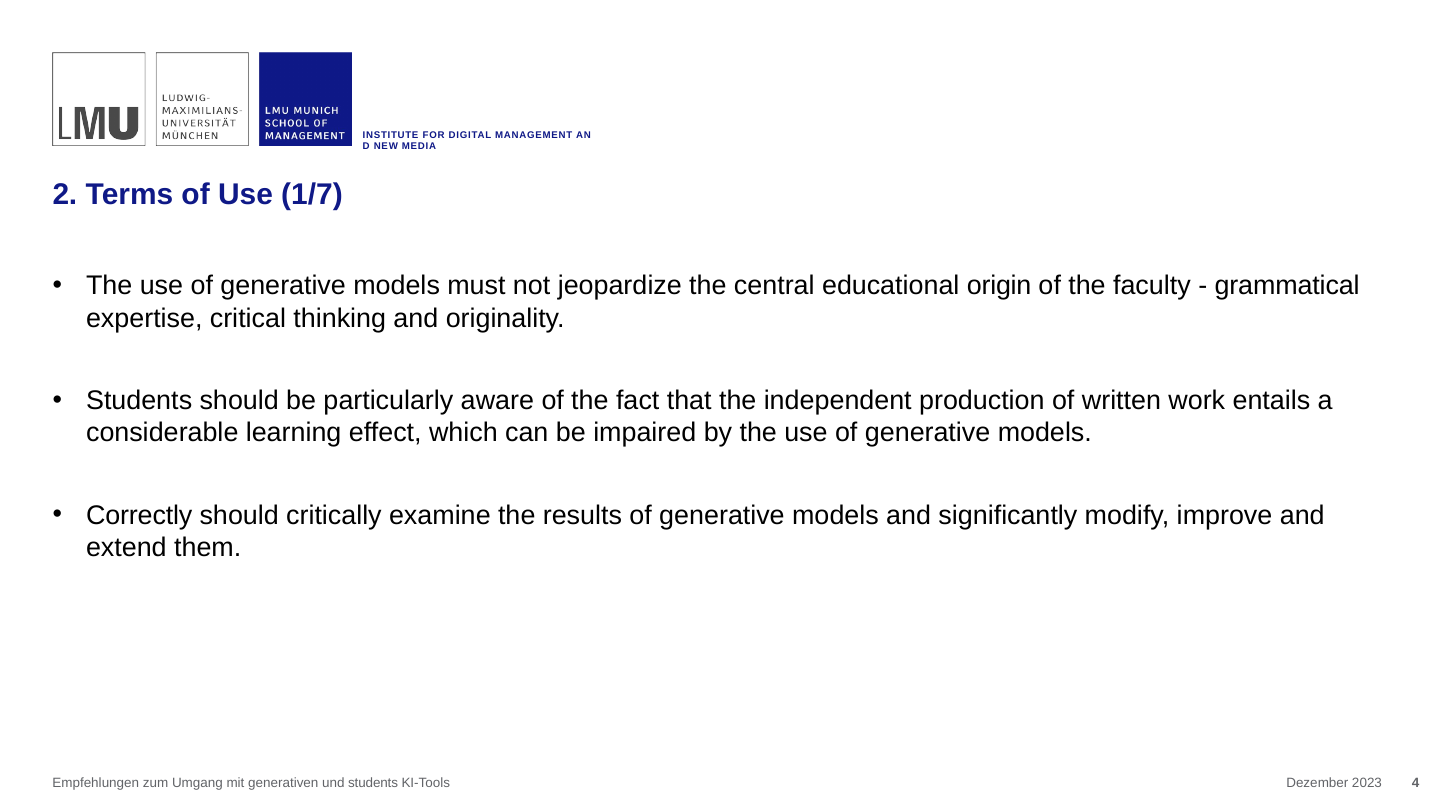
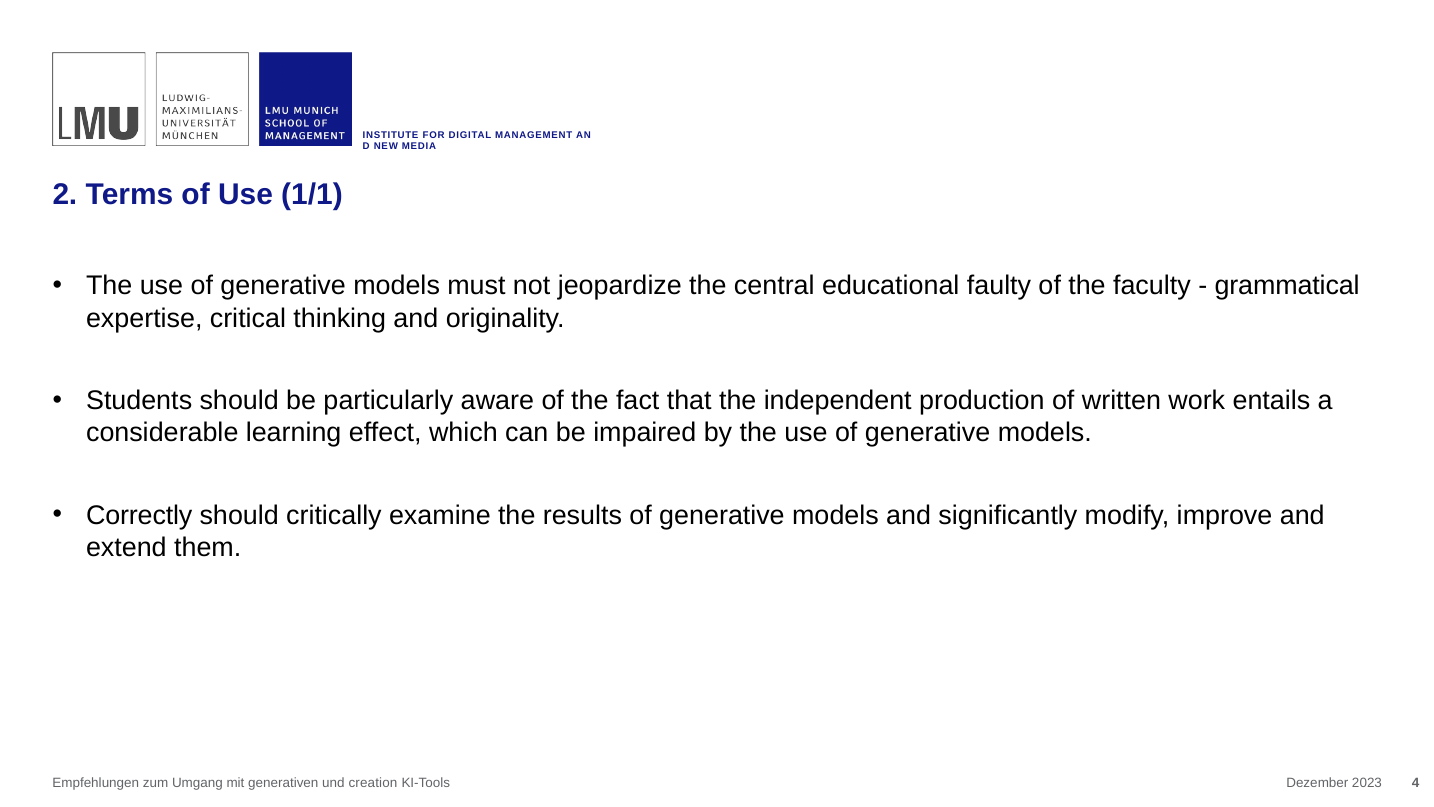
1/7: 1/7 -> 1/1 (312, 194)
origin: origin -> faulty (999, 286)
und students: students -> creation (373, 782)
